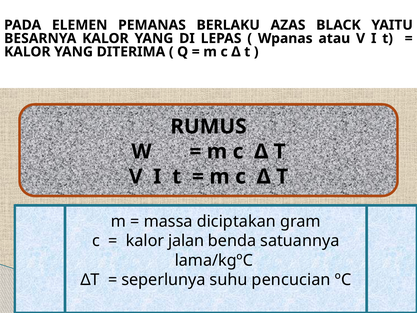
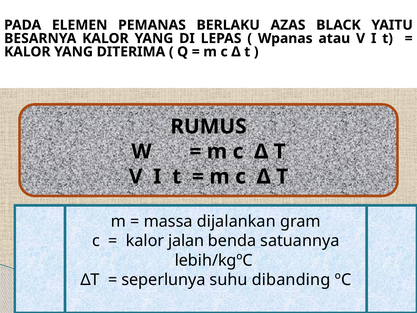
diciptakan: diciptakan -> dijalankan (236, 221)
lama/kgºC: lama/kgºC -> lebih/kgºC (214, 260)
pencucian: pencucian -> dibanding (291, 280)
